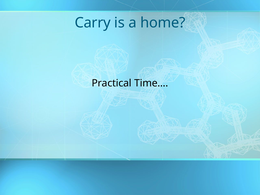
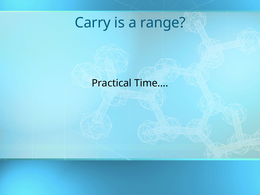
home: home -> range (163, 23)
